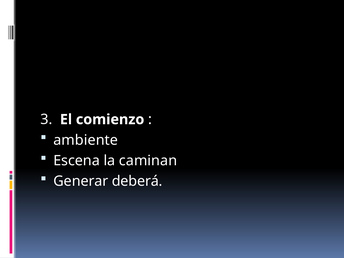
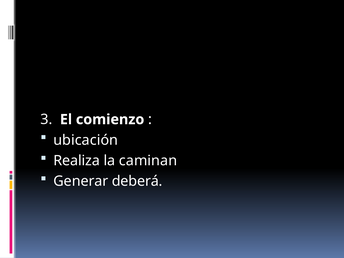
ambiente: ambiente -> ubicación (86, 140)
Escena: Escena -> Realiza (77, 161)
